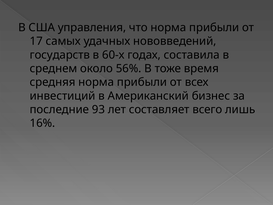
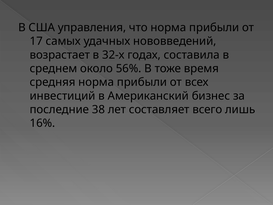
государств: государств -> возрастает (60, 55)
60-х: 60-х -> 32-х (113, 55)
93: 93 -> 38 (98, 109)
